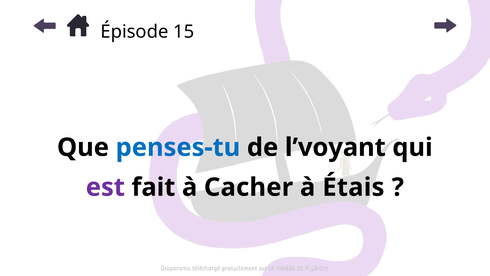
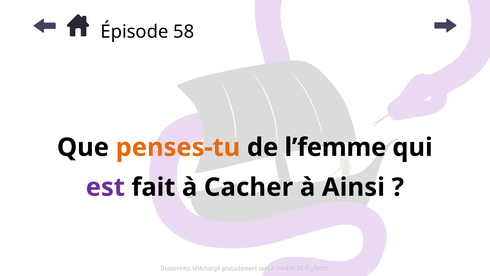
15: 15 -> 58 (184, 32)
penses-tu colour: blue -> orange (178, 147)
l’voyant: l’voyant -> l’femme (335, 147)
Étais: Étais -> Ainsi (353, 187)
